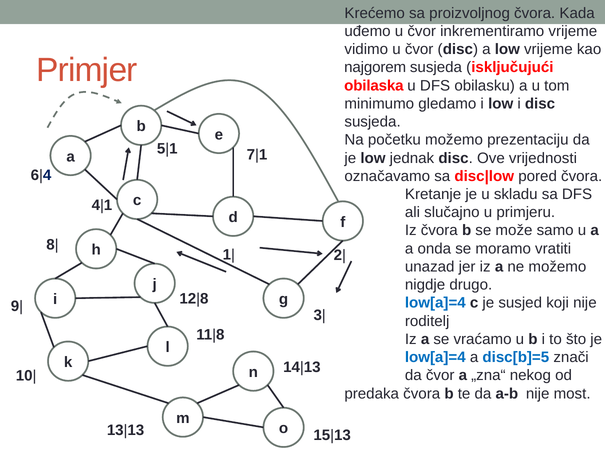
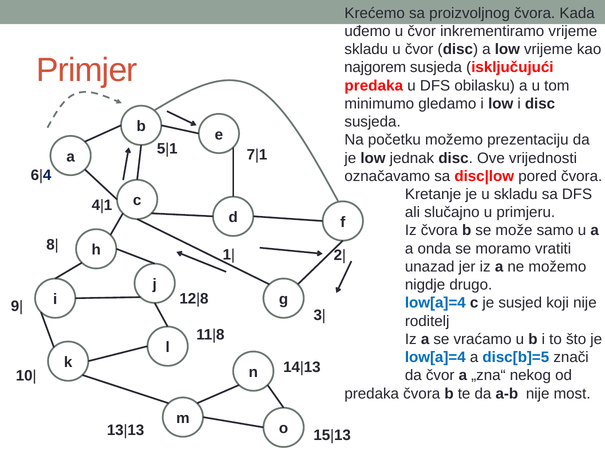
vidimo: vidimo -> skladu (366, 49)
obilaska: obilaska -> predaka (374, 86)
